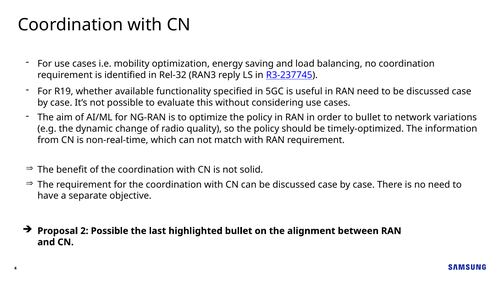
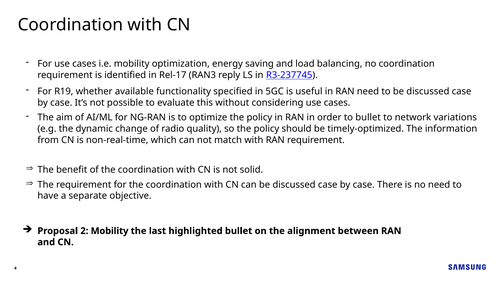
Rel-32: Rel-32 -> Rel-17 (173, 75)
2 Possible: Possible -> Mobility (110, 231)
